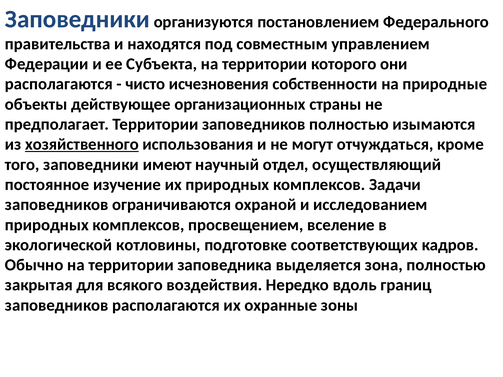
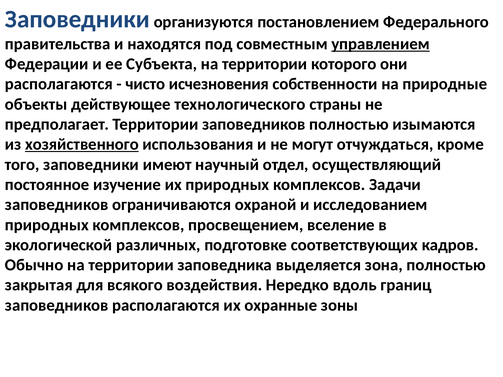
управлением underline: none -> present (381, 44)
организационных: организационных -> технологического (240, 104)
котловины: котловины -> различных (158, 245)
